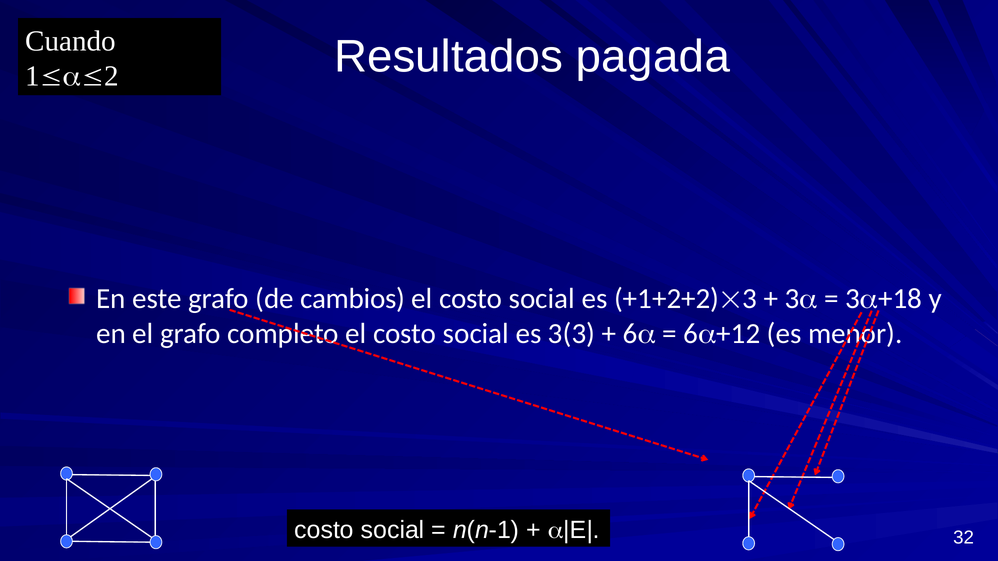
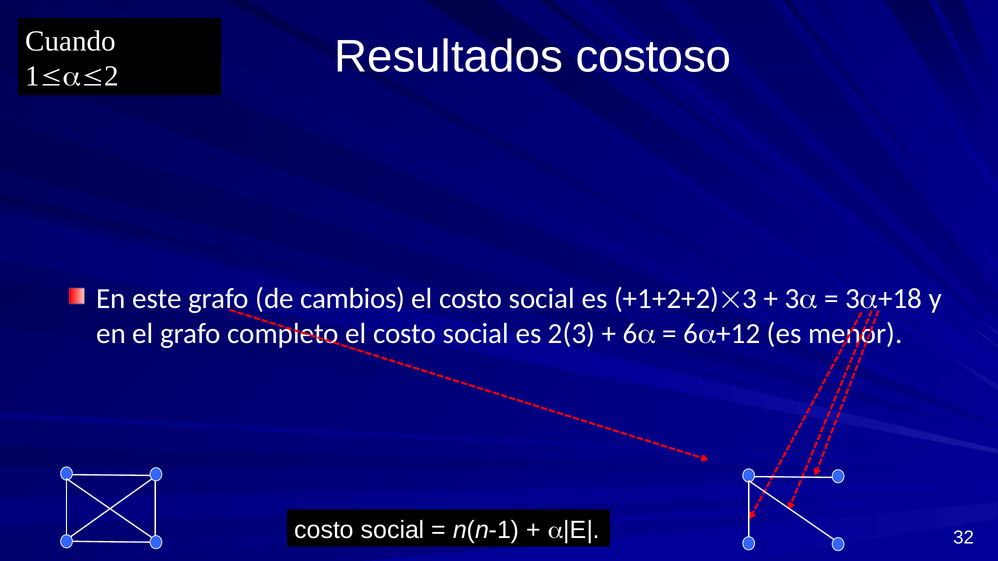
pagada: pagada -> costoso (653, 57)
3(3: 3(3 -> 2(3 (572, 334)
